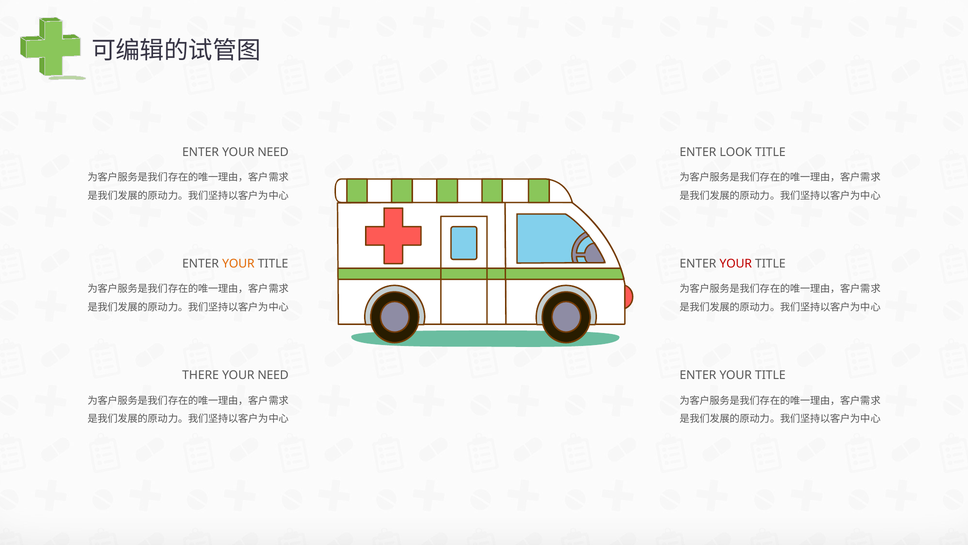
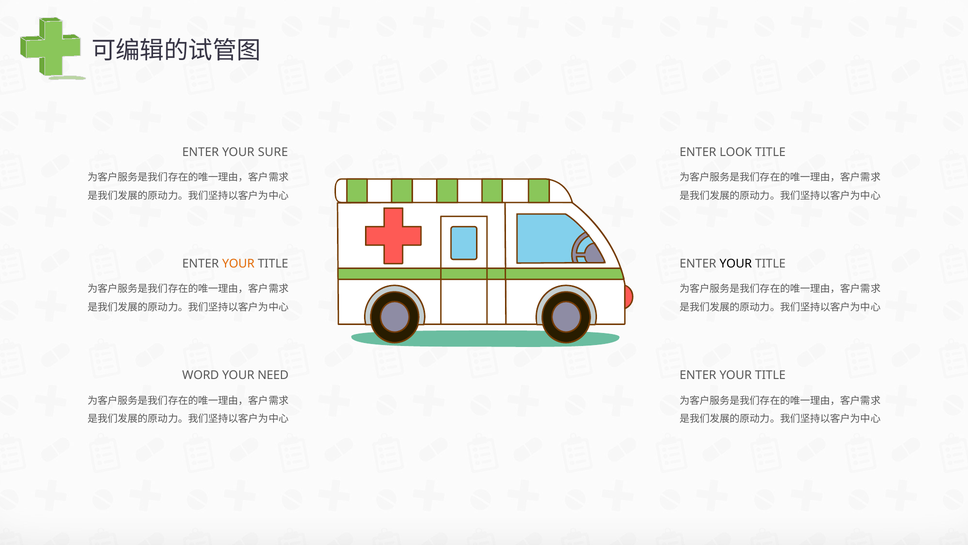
ENTER YOUR NEED: NEED -> SURE (273, 152)
YOUR colour: red -> black (736, 264)
THERE: THERE -> WORD (201, 375)
